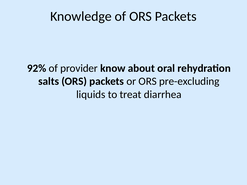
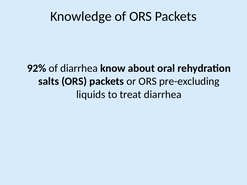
of provider: provider -> diarrhea (79, 68)
